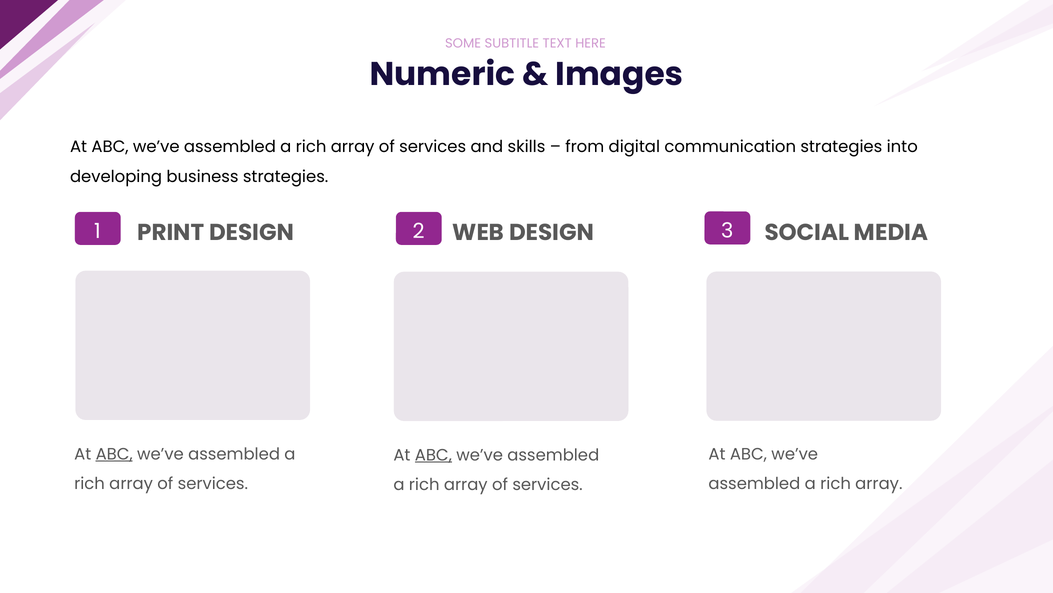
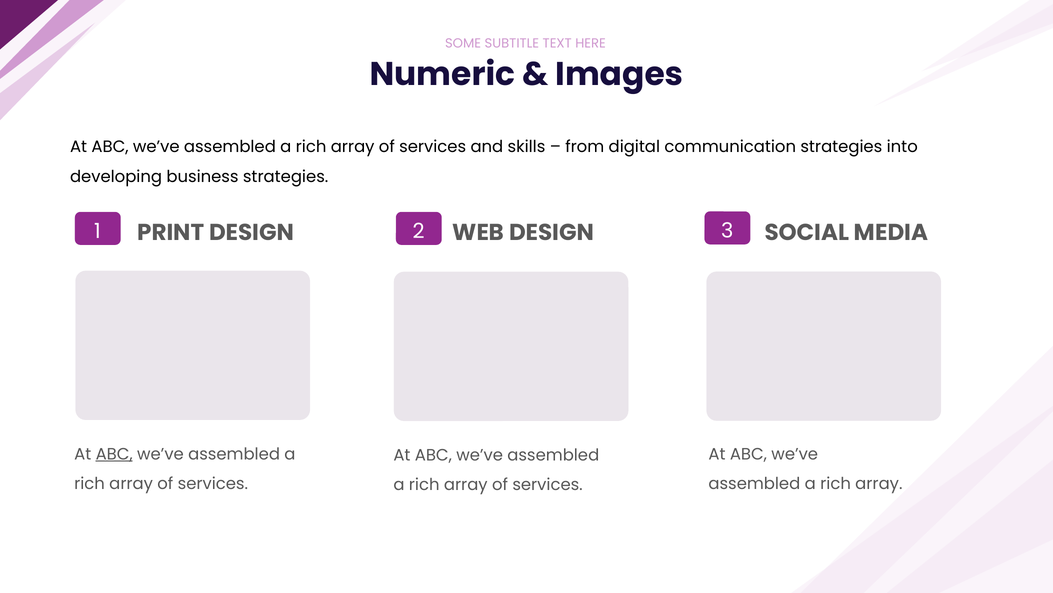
ABC underline: present -> none (433, 455)
